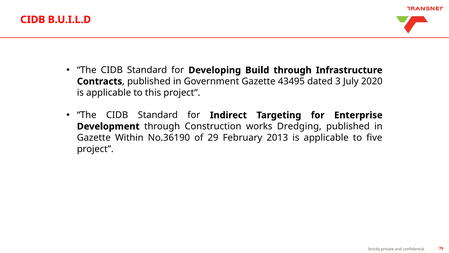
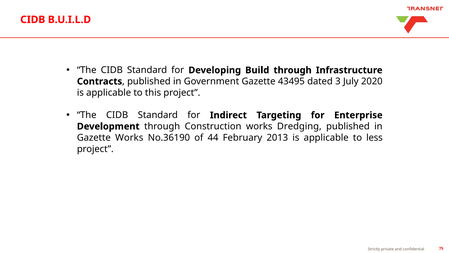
Gazette Within: Within -> Works (129, 137)
29: 29 -> 44 (213, 137)
five: five -> less (374, 137)
